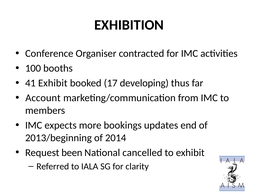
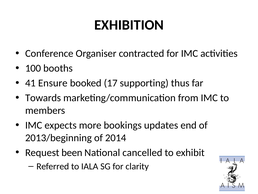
41 Exhibit: Exhibit -> Ensure (53, 83)
developing: developing -> supporting (144, 83)
Account: Account -> Towards (43, 98)
